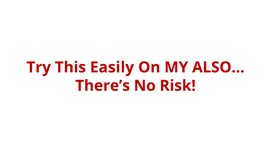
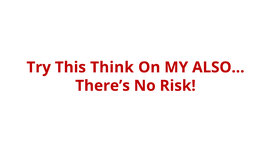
Easily: Easily -> Think (112, 67)
